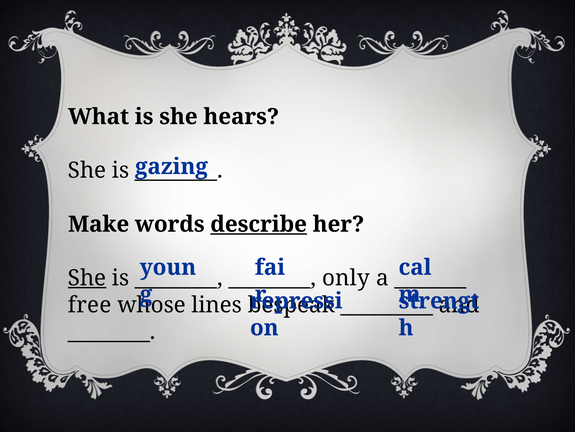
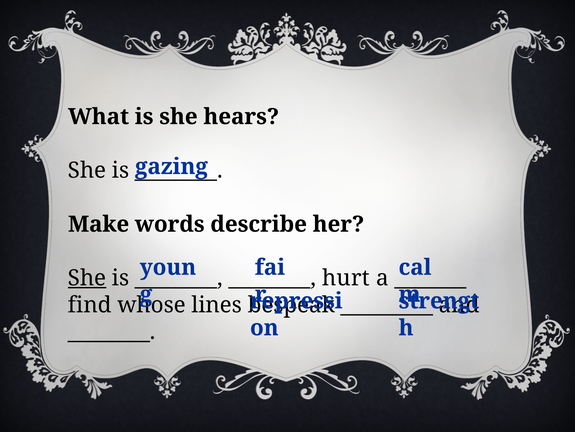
describe underline: present -> none (259, 224)
only: only -> hurt (346, 278)
free: free -> find (90, 304)
